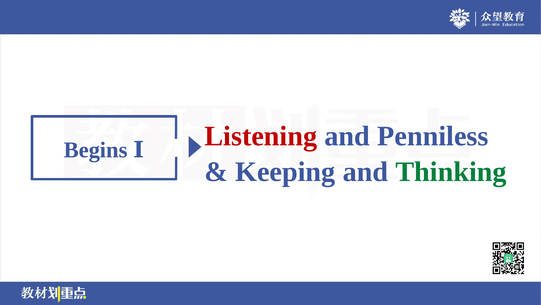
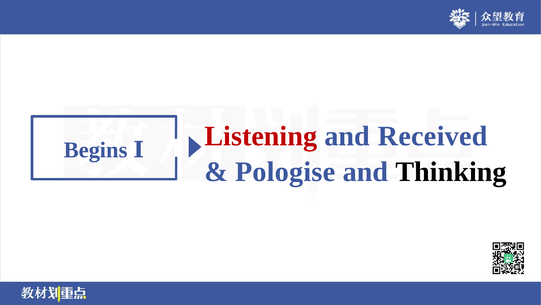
Penniless: Penniless -> Received (433, 136)
Keeping: Keeping -> Pologise (285, 171)
Thinking colour: green -> black (451, 171)
